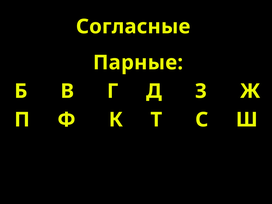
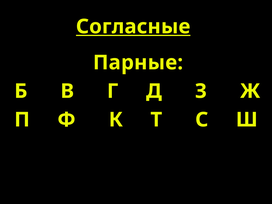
Согласные underline: none -> present (133, 27)
